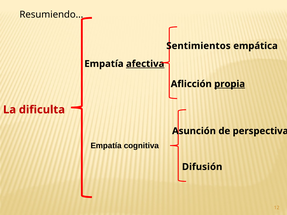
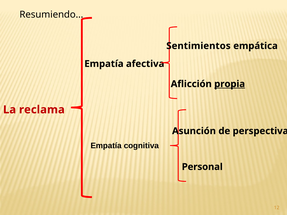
afectiva underline: present -> none (145, 64)
dificulta: dificulta -> reclama (42, 110)
Difusión: Difusión -> Personal (202, 167)
